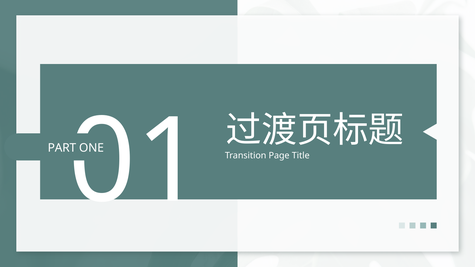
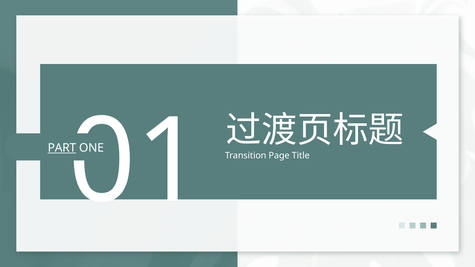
PART underline: none -> present (62, 148)
